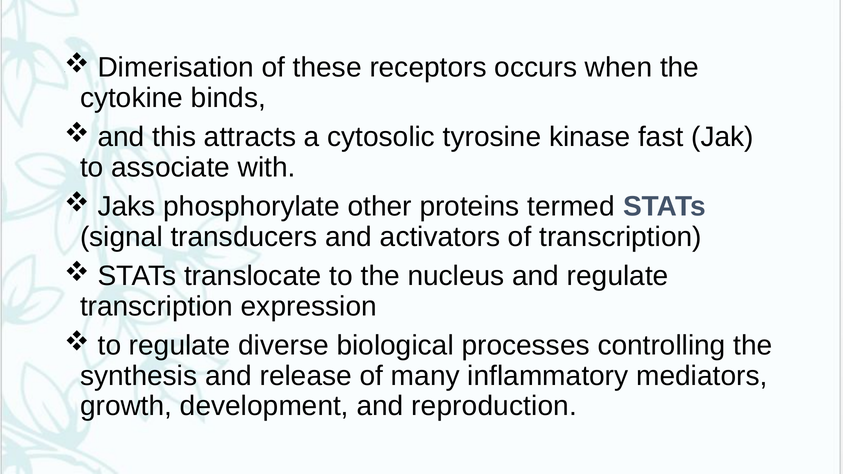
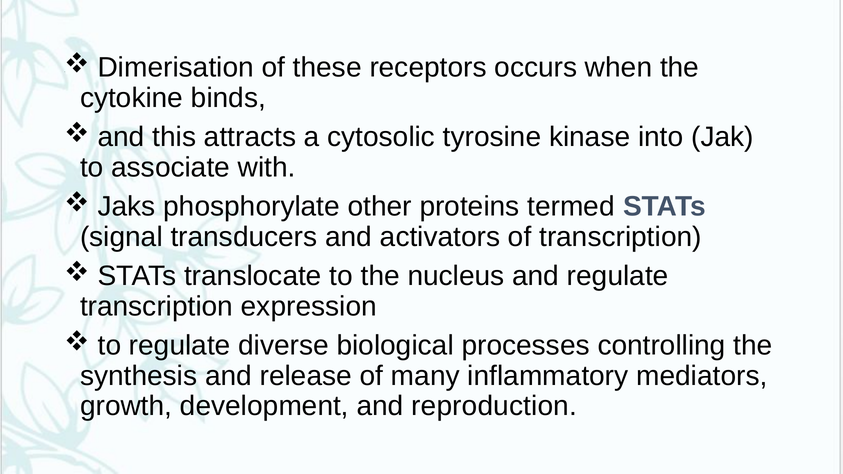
fast: fast -> into (661, 137)
